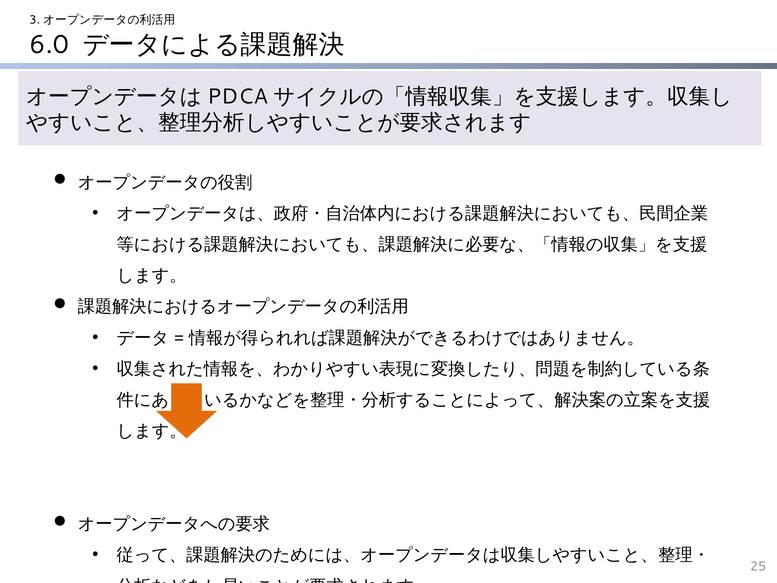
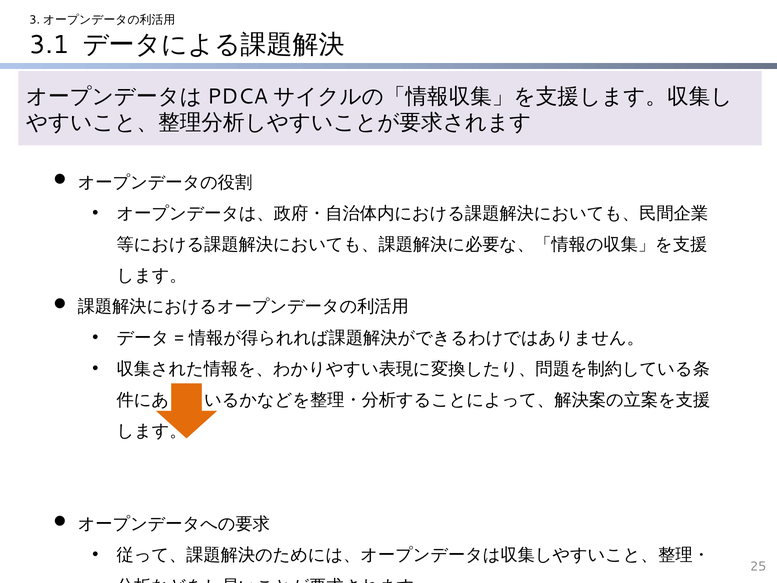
6.0: 6.0 -> 3.1 (49, 45)
